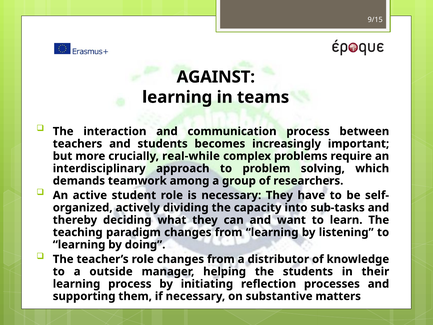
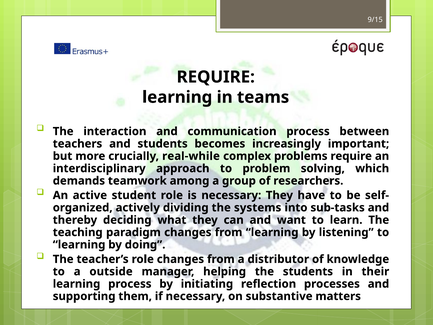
AGAINST: AGAINST -> REQUIRE (216, 77)
capacity: capacity -> systems (258, 207)
